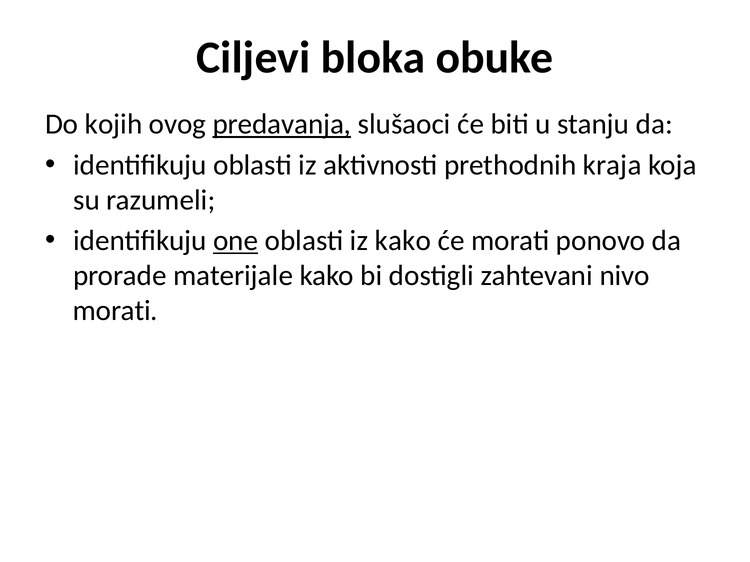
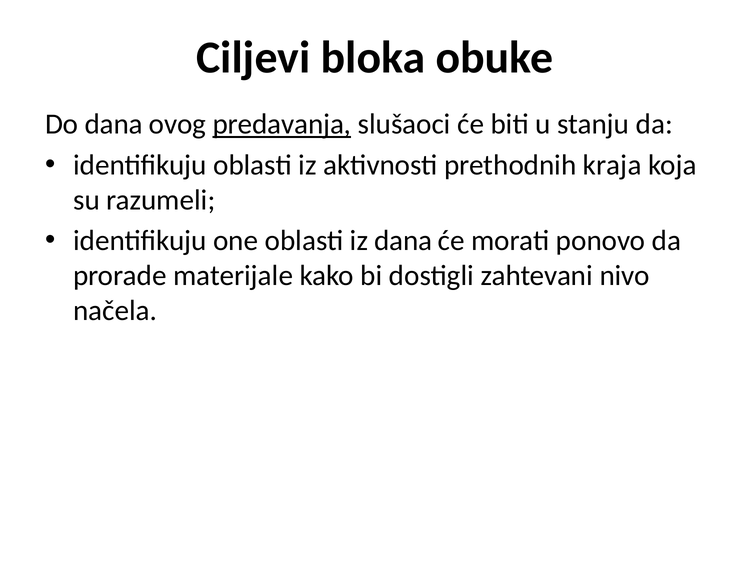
Do kojih: kojih -> dana (114, 124)
one underline: present -> none (236, 241)
iz kako: kako -> dana (403, 241)
morati: morati -> načela (115, 311)
